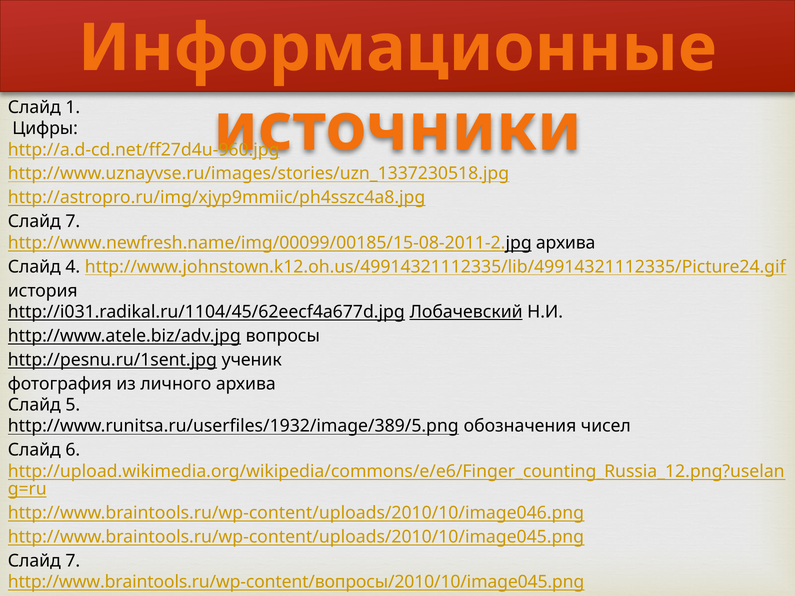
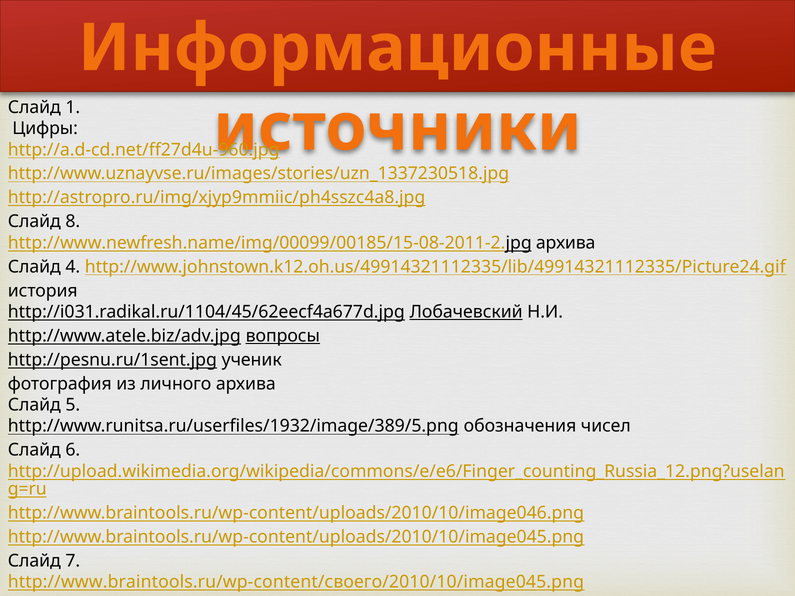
7: 7 -> 8 (73, 222)
вопросы underline: none -> present (283, 336)
http://www.braintools.ru/wp-content/вопросы/2010/10/image045.png: http://www.braintools.ru/wp-content/вопросы/2010/10/image045.png -> http://www.braintools.ru/wp-content/своего/2010/10/image045.png (296, 582)
